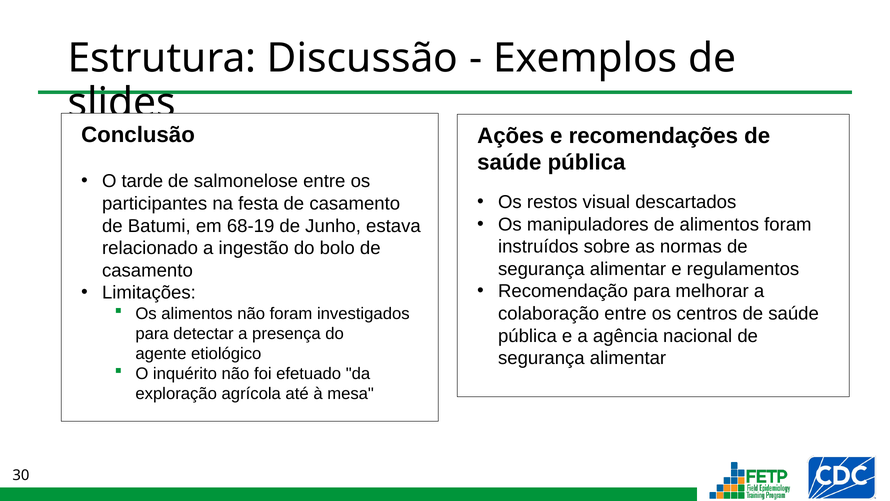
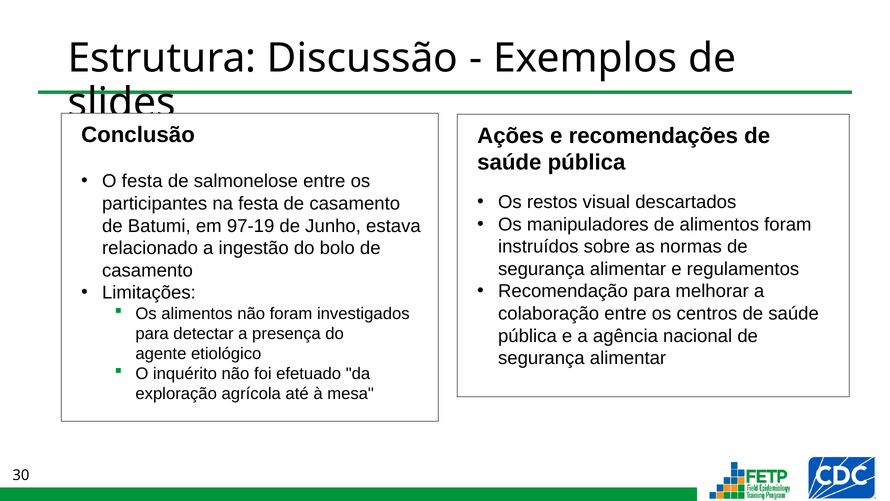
O tarde: tarde -> festa (142, 181)
68-19: 68-19 -> 97-19 (251, 226)
